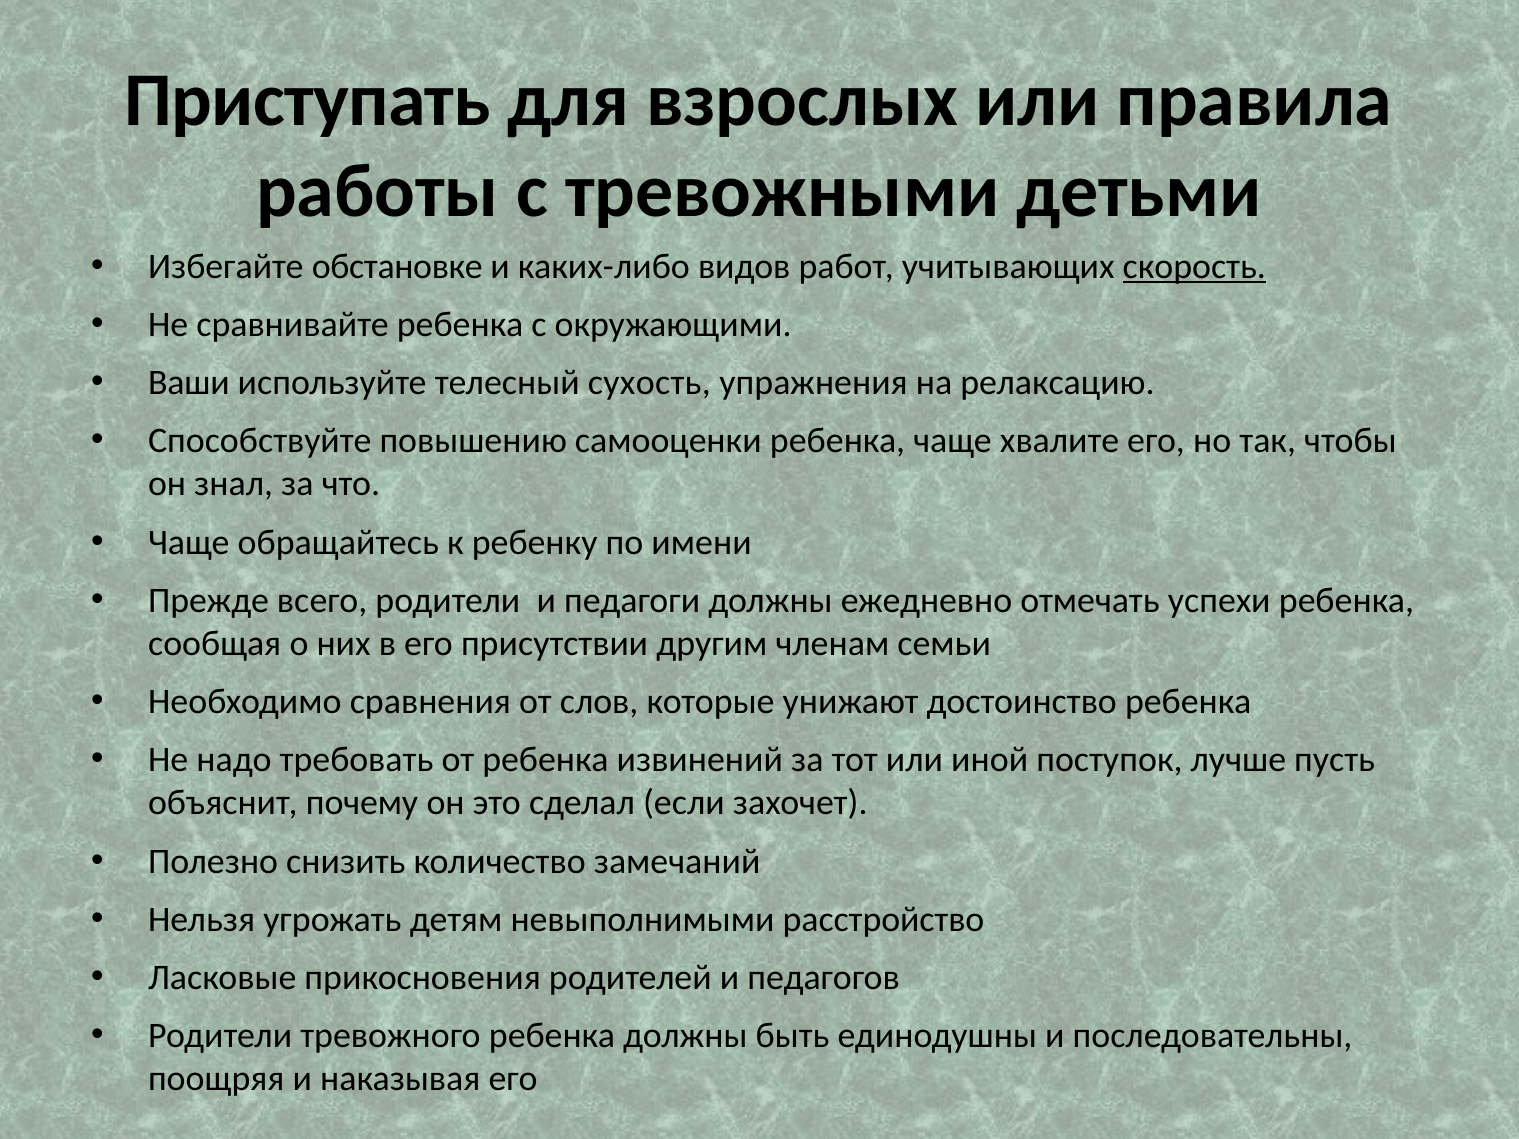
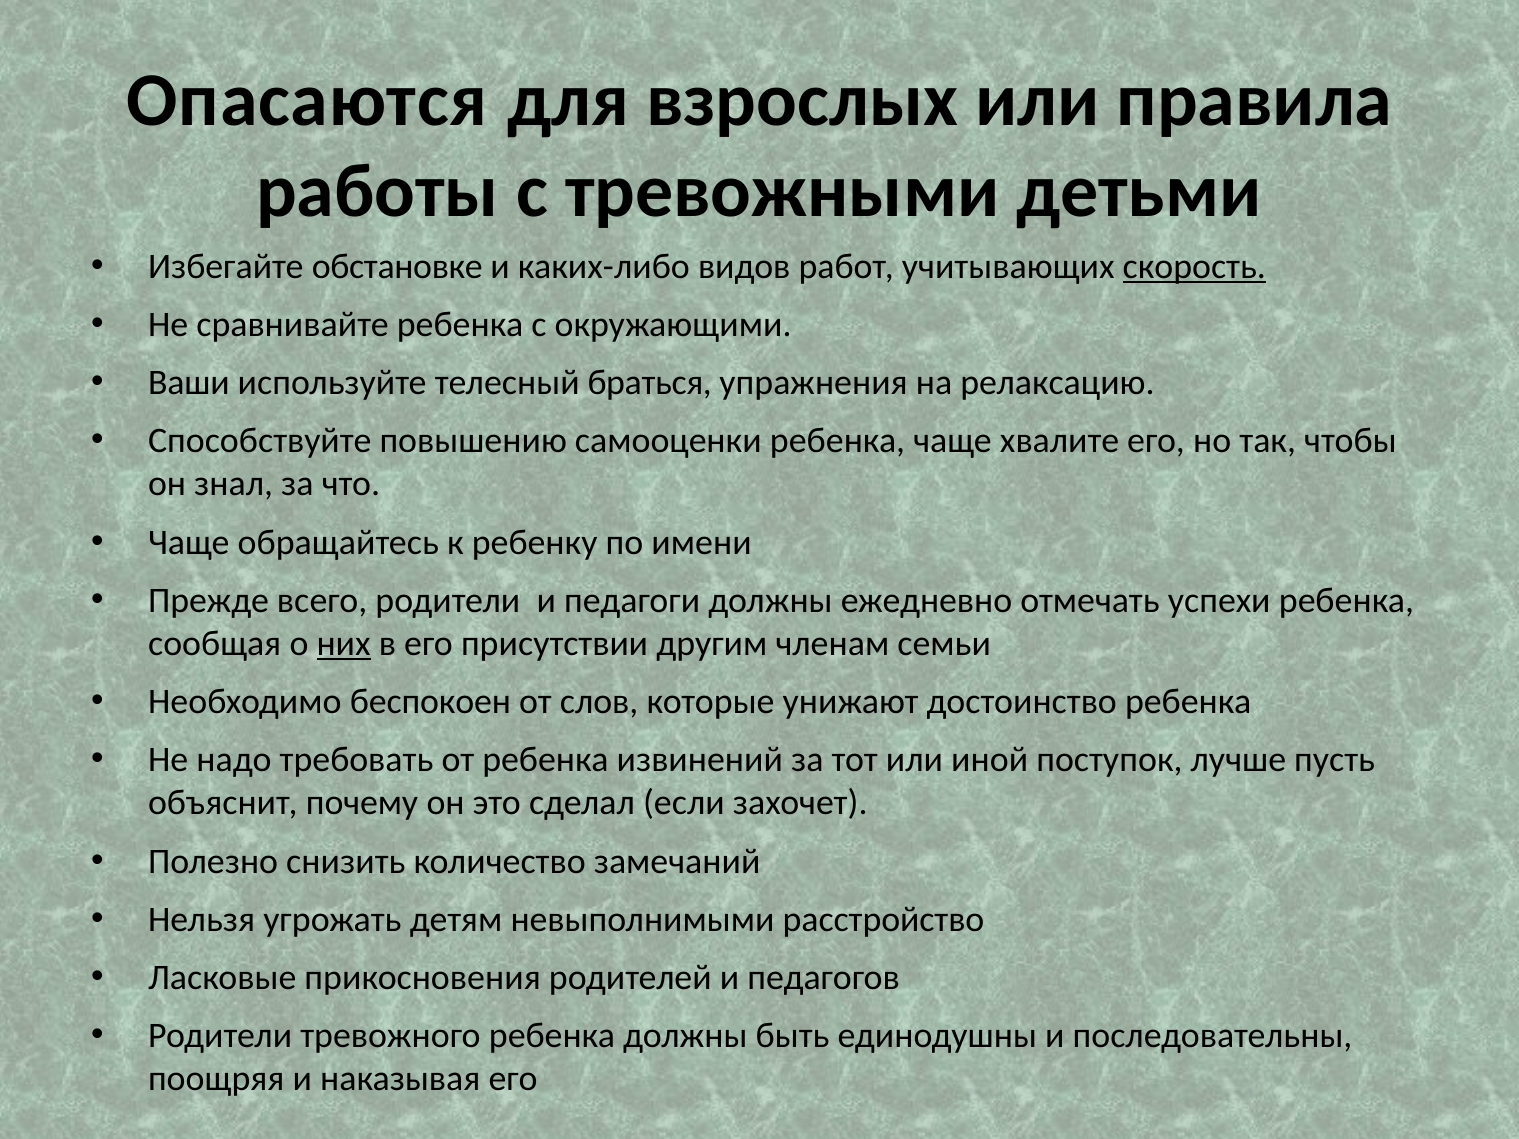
Приступать: Приступать -> Опасаются (307, 100)
сухость: сухость -> браться (650, 383)
них underline: none -> present (344, 644)
сравнения: сравнения -> беспокоен (430, 702)
